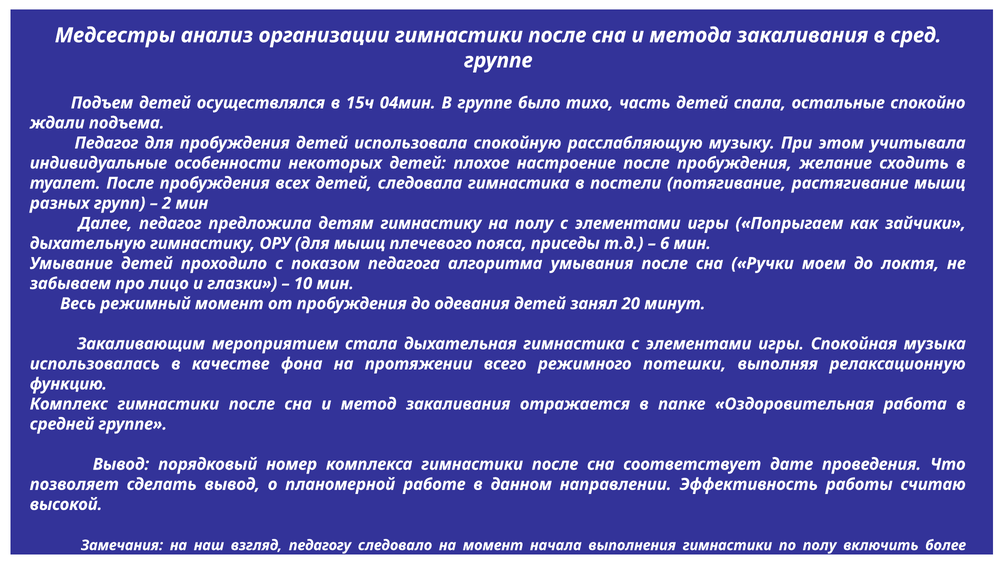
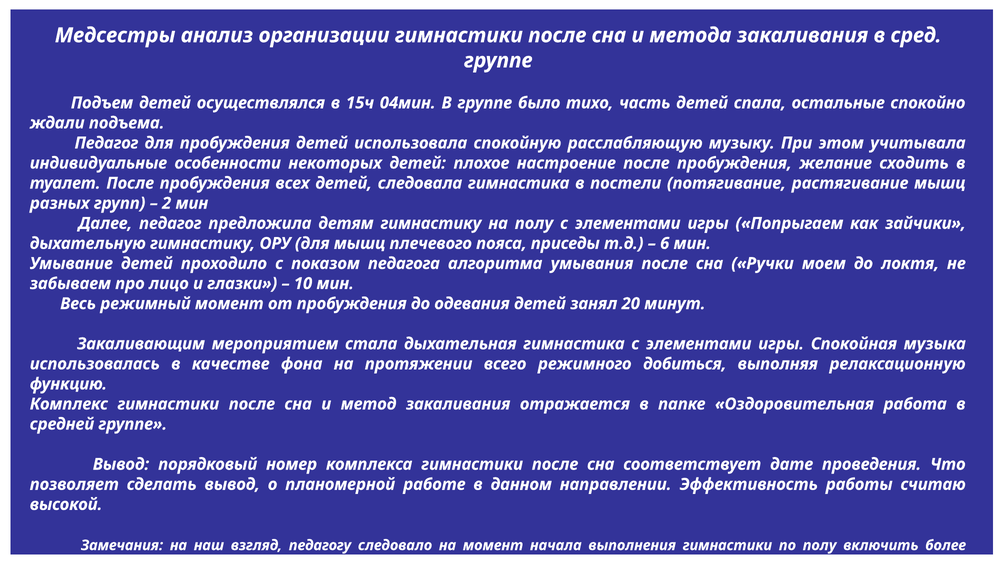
потешки: потешки -> добиться (685, 364)
